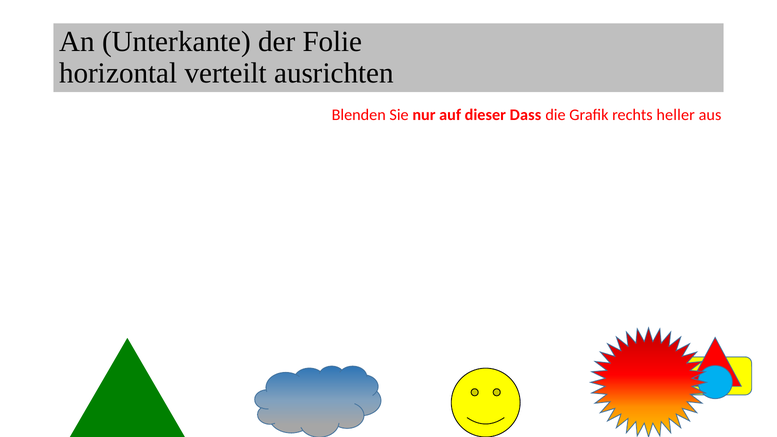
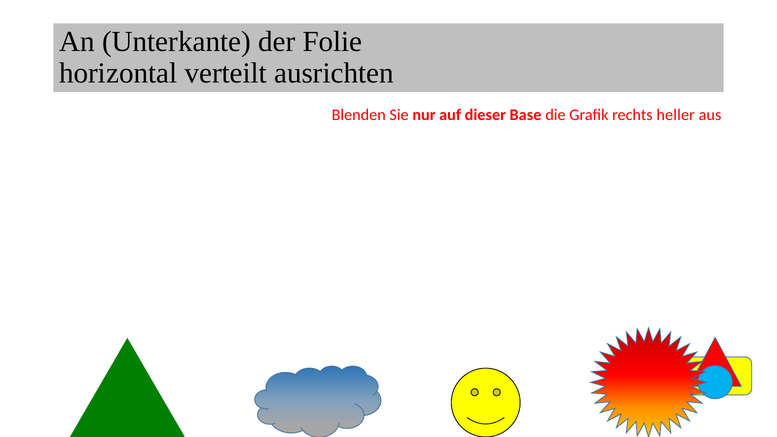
Dass: Dass -> Base (526, 115)
